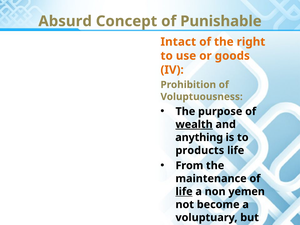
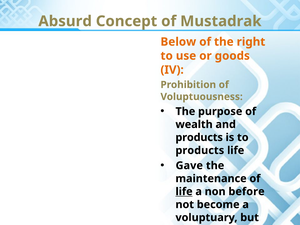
Punishable: Punishable -> Mustadrak (221, 21)
Intact: Intact -> Below (178, 42)
wealth underline: present -> none (194, 124)
anything: anything -> products (199, 137)
From: From -> Gave (189, 166)
yemen: yemen -> before (247, 192)
